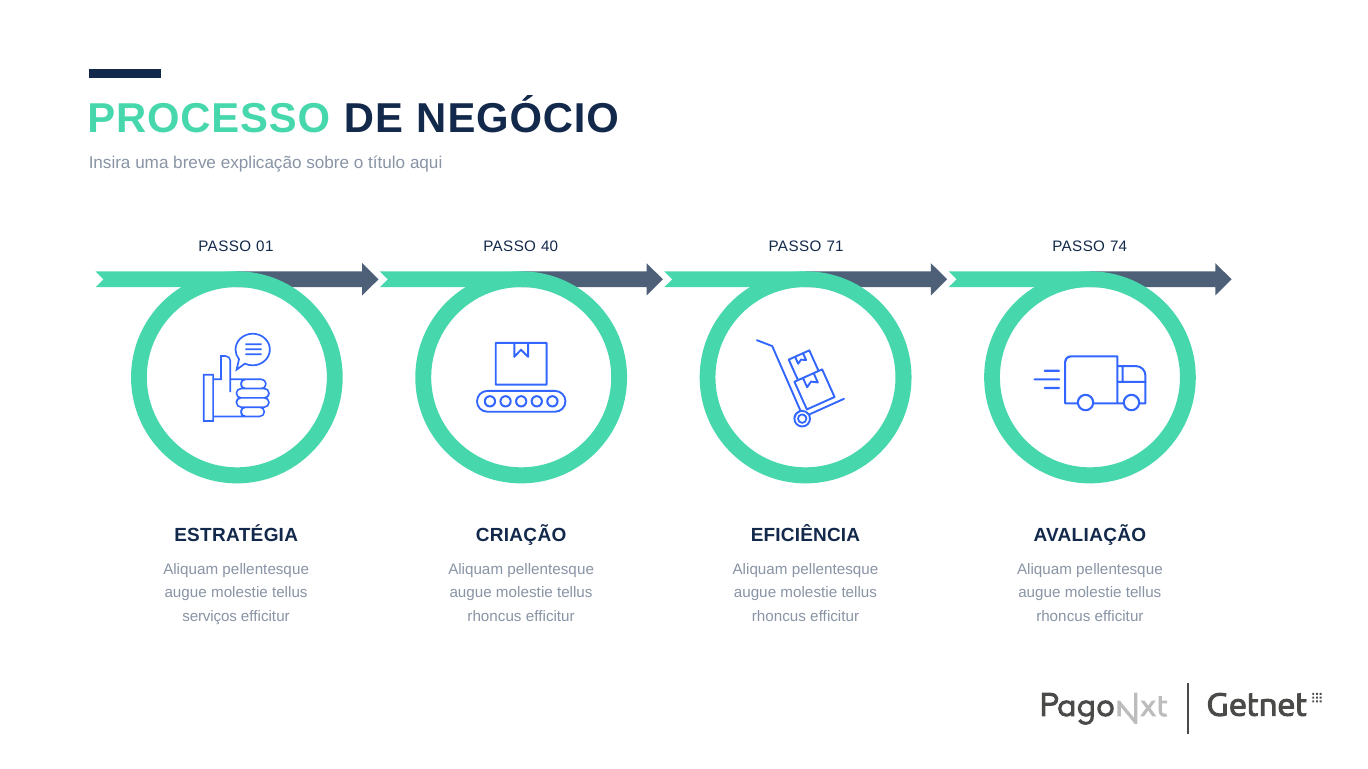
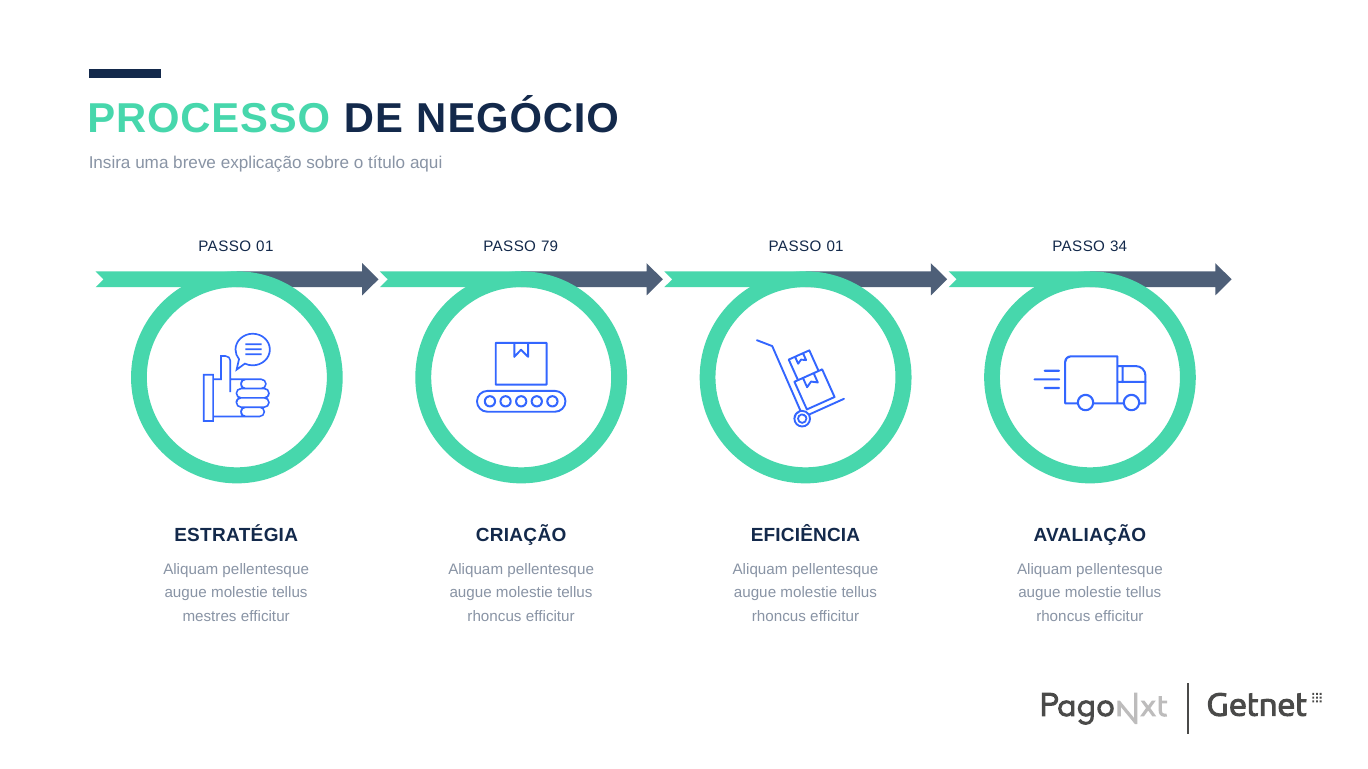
40: 40 -> 79 (550, 246)
71: 71 -> 01 (835, 246)
74: 74 -> 34 (1119, 246)
serviços: serviços -> mestres (210, 617)
